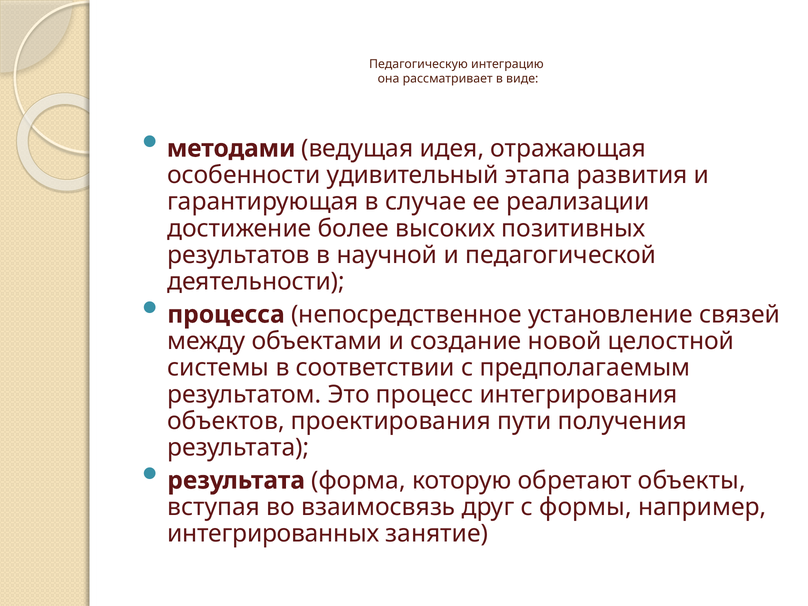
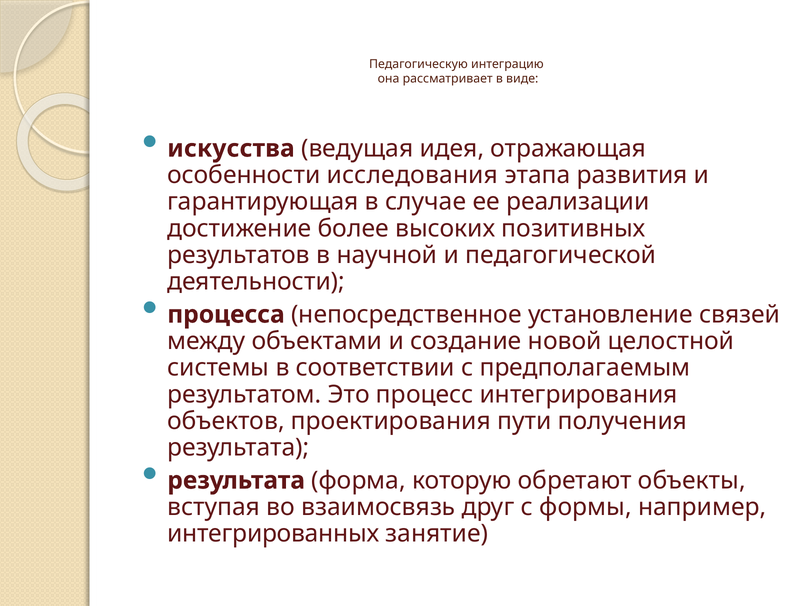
методами: методами -> искусства (231, 149)
удивительный: удивительный -> исследования (412, 175)
